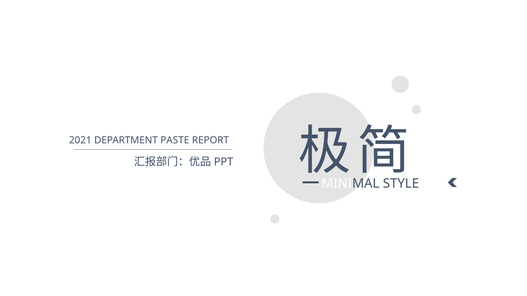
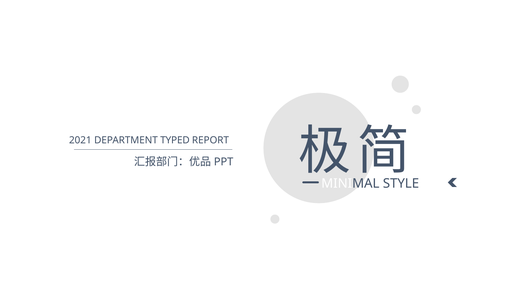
PASTE: PASTE -> TYPED (175, 141)
